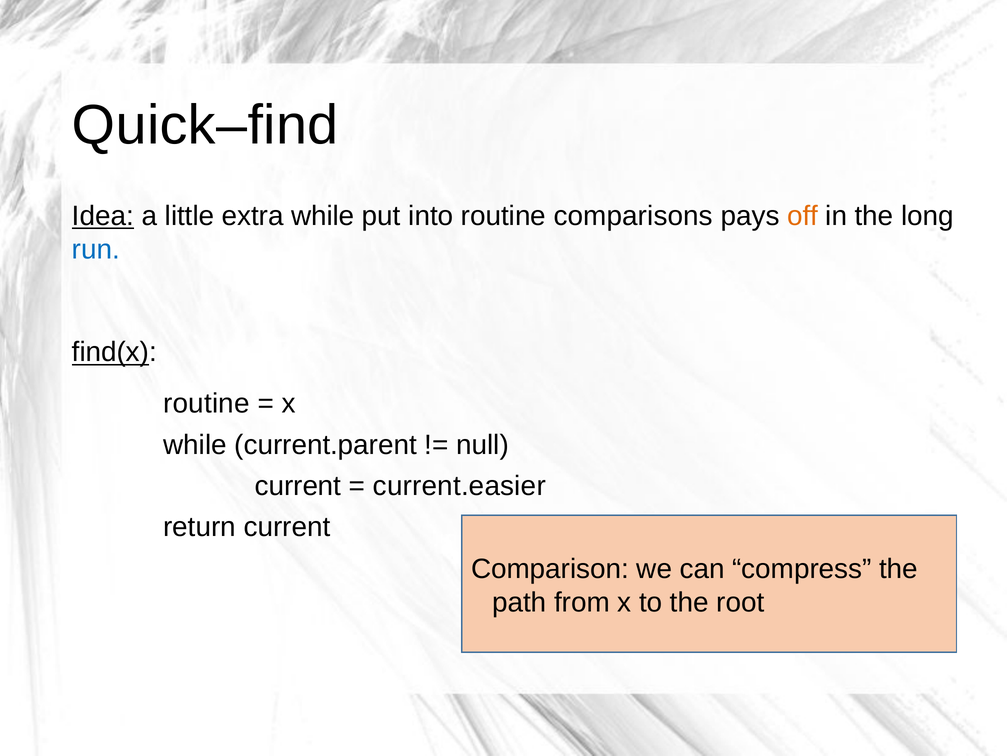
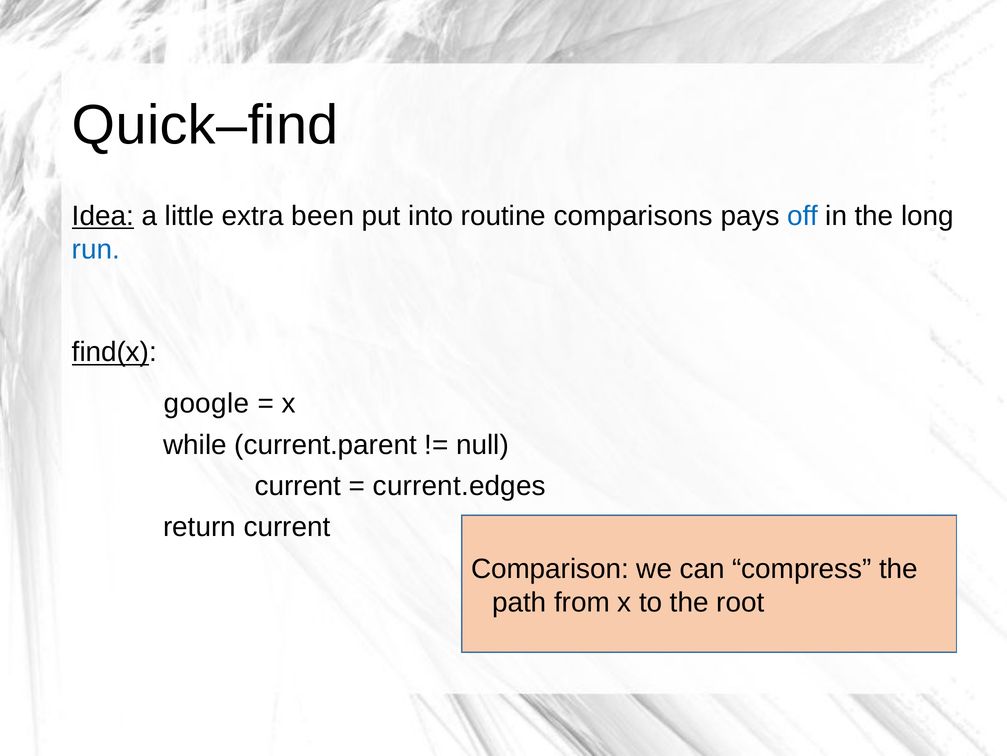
extra while: while -> been (323, 216)
off colour: orange -> blue (802, 216)
routine: routine -> google (206, 403)
current.easier: current.easier -> current.edges (459, 486)
